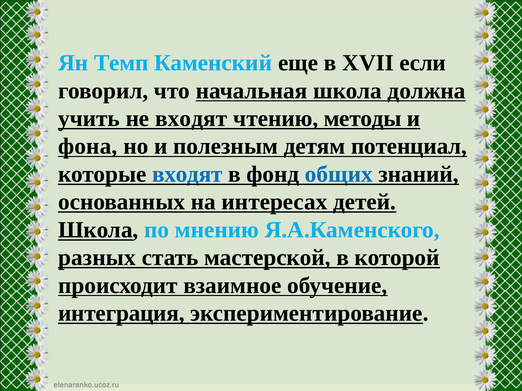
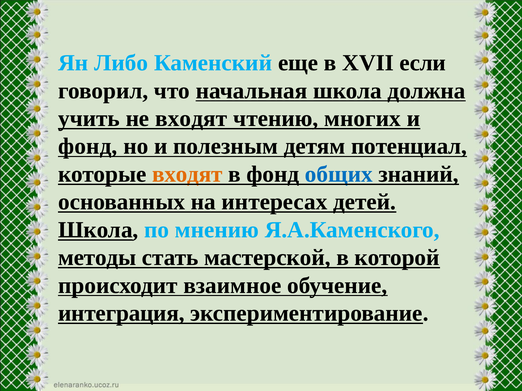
Темп: Темп -> Либо (121, 63)
методы: методы -> многих (362, 119)
фона: фона -> фонд (88, 146)
входят colour: blue -> orange (187, 174)
разных: разных -> методы (97, 258)
